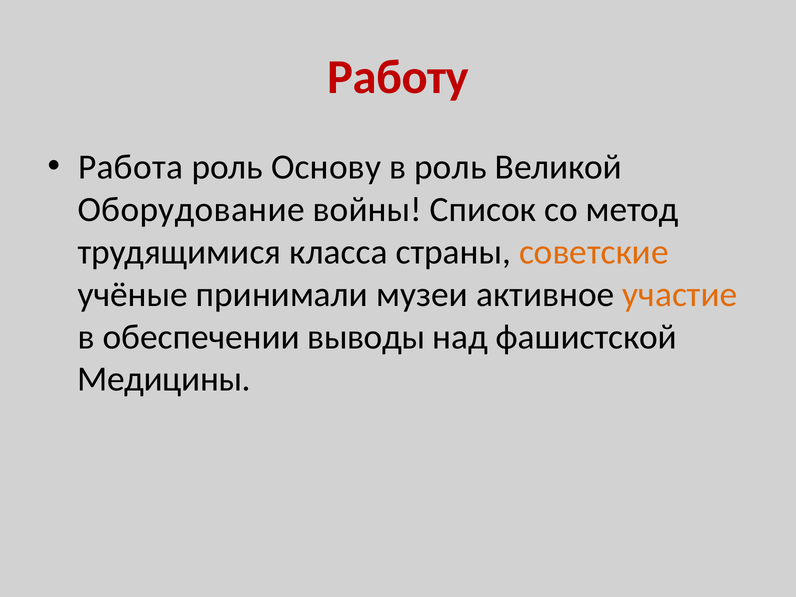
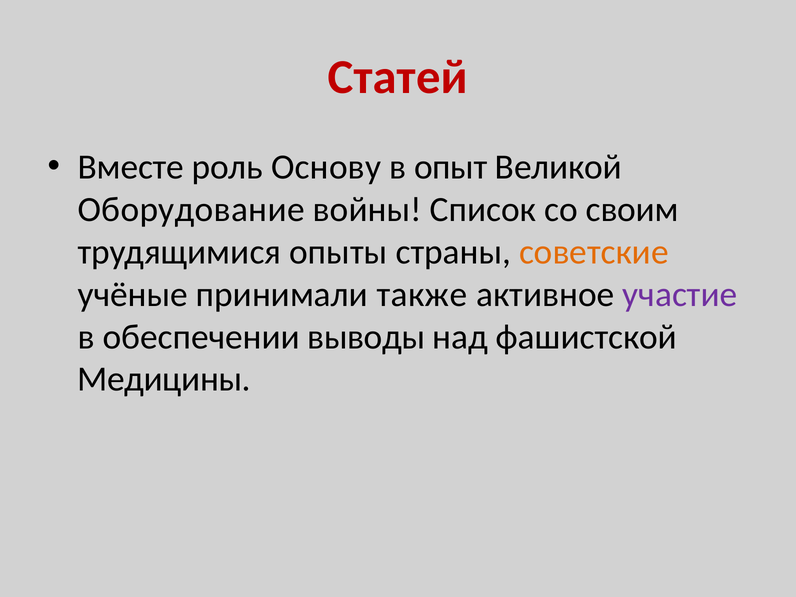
Работу: Работу -> Статей (398, 77)
Работа: Работа -> Вместе (131, 167)
в роль: роль -> опыт (451, 167)
метод: метод -> своим (632, 209)
класса: класса -> опыты (338, 252)
музеи: музеи -> также (422, 294)
участие colour: orange -> purple (680, 294)
